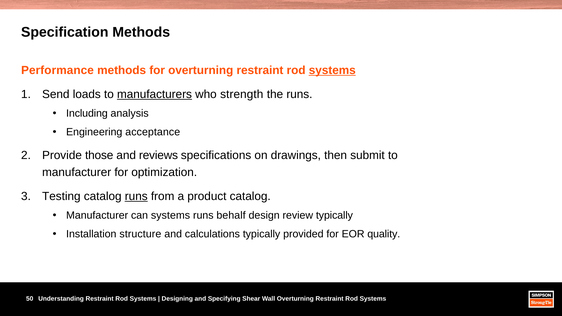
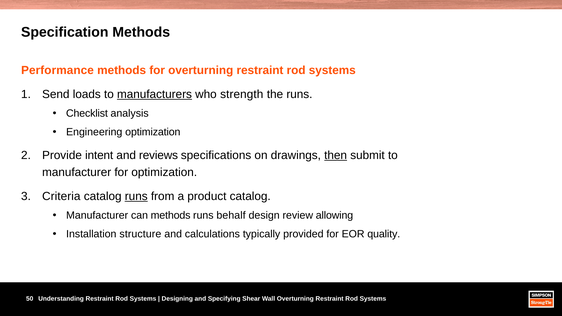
systems underline: present -> none (332, 70)
Including: Including -> Checklist (87, 114)
Engineering acceptance: acceptance -> optimization (153, 132)
those: those -> intent (99, 155)
then underline: none -> present (336, 155)
Testing: Testing -> Criteria (61, 196)
can systems: systems -> methods (171, 216)
review typically: typically -> allowing (334, 216)
